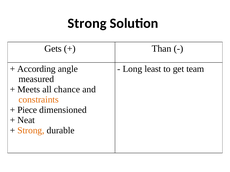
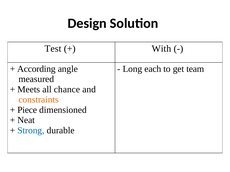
Strong: Strong -> Design (87, 23)
Gets: Gets -> Test (53, 49)
Than: Than -> With (161, 49)
least: least -> each (153, 69)
Strong colour: orange -> blue (31, 131)
